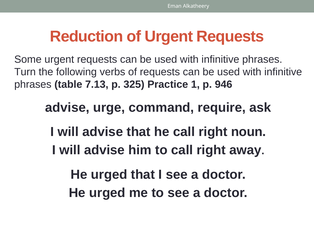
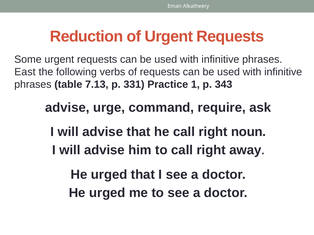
Turn: Turn -> East (25, 72)
325: 325 -> 331 (134, 85)
946: 946 -> 343 (224, 85)
